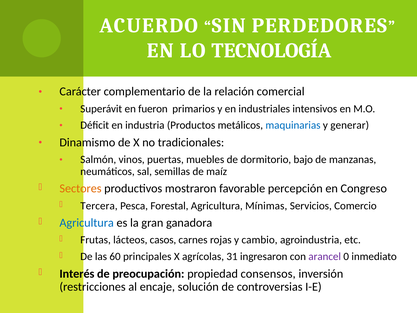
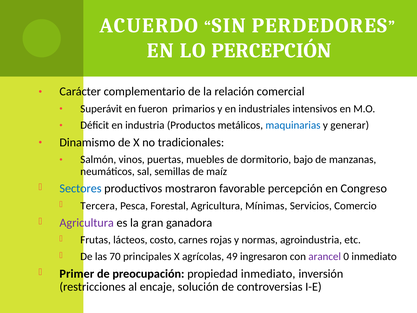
LO TECNOLOGÍA: TECNOLOGÍA -> PERCEPCIÓN (271, 50)
Sectores colour: orange -> blue (81, 188)
Agricultura colour: blue -> purple (87, 223)
casos: casos -> costo (163, 240)
cambio: cambio -> normas (260, 240)
60: 60 -> 70 (115, 256)
31: 31 -> 49 (232, 256)
Interés: Interés -> Primer (77, 273)
propiedad consensos: consensos -> inmediato (268, 273)
